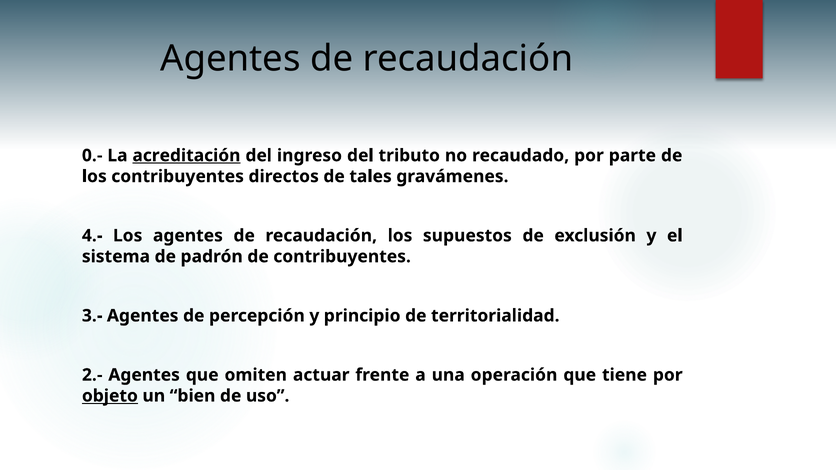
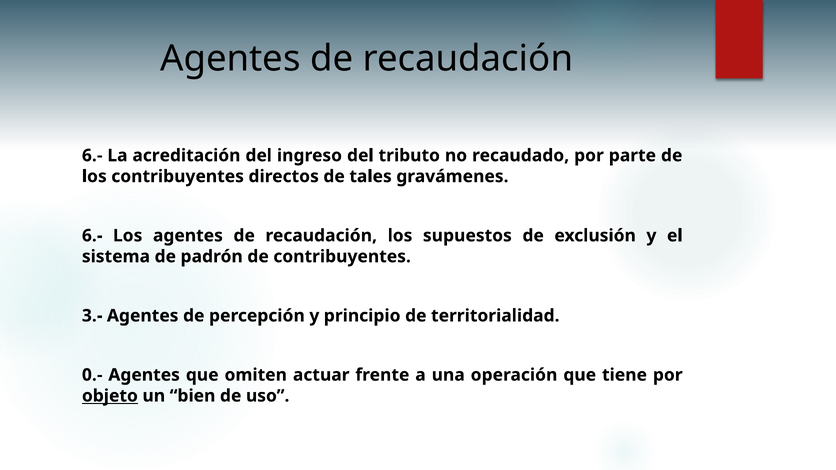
0.-: 0.- -> 6.- (92, 156)
acreditación underline: present -> none (186, 156)
4.-: 4.- -> 6.- (92, 236)
2.-: 2.- -> 0.- (92, 375)
